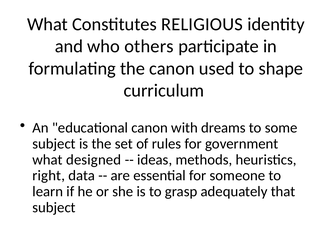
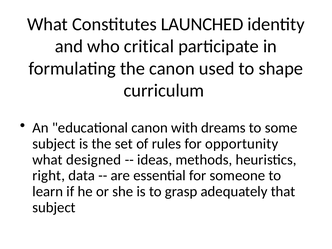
RELIGIOUS: RELIGIOUS -> LAUNCHED (202, 24)
others: others -> critical (149, 46)
government: government -> opportunity (242, 144)
